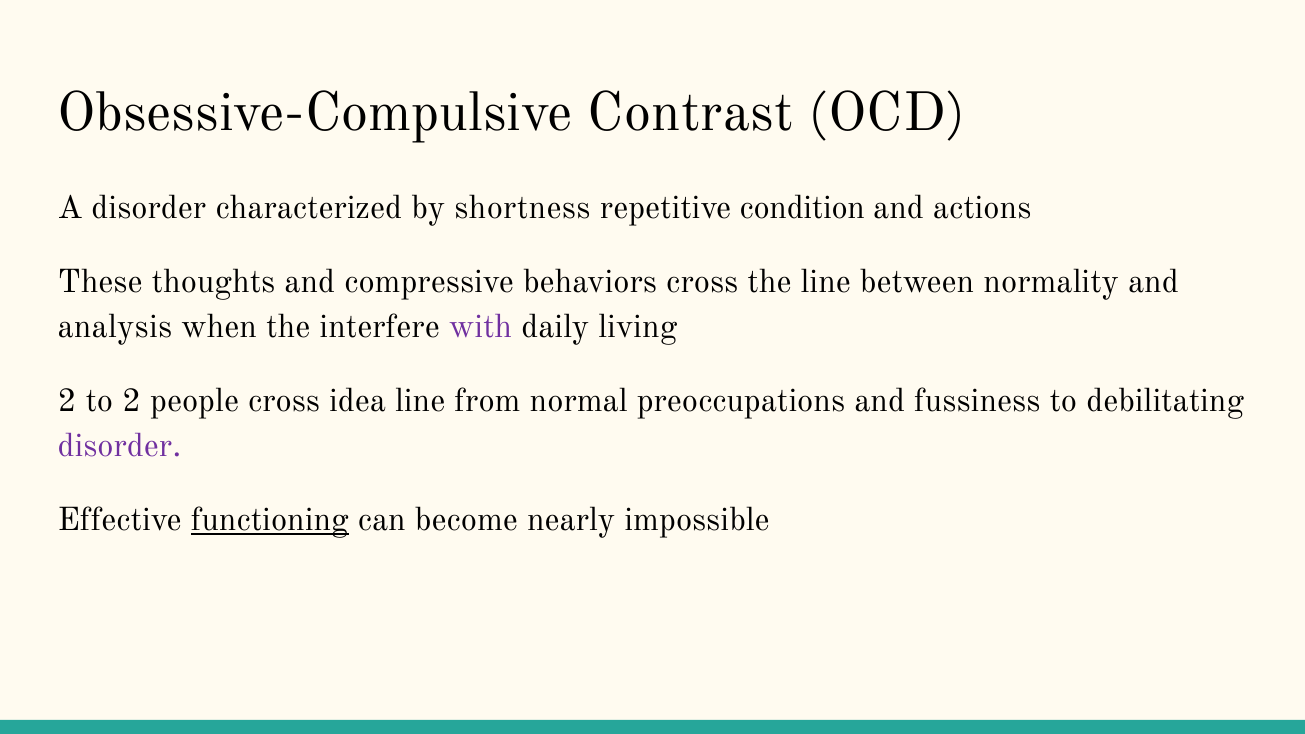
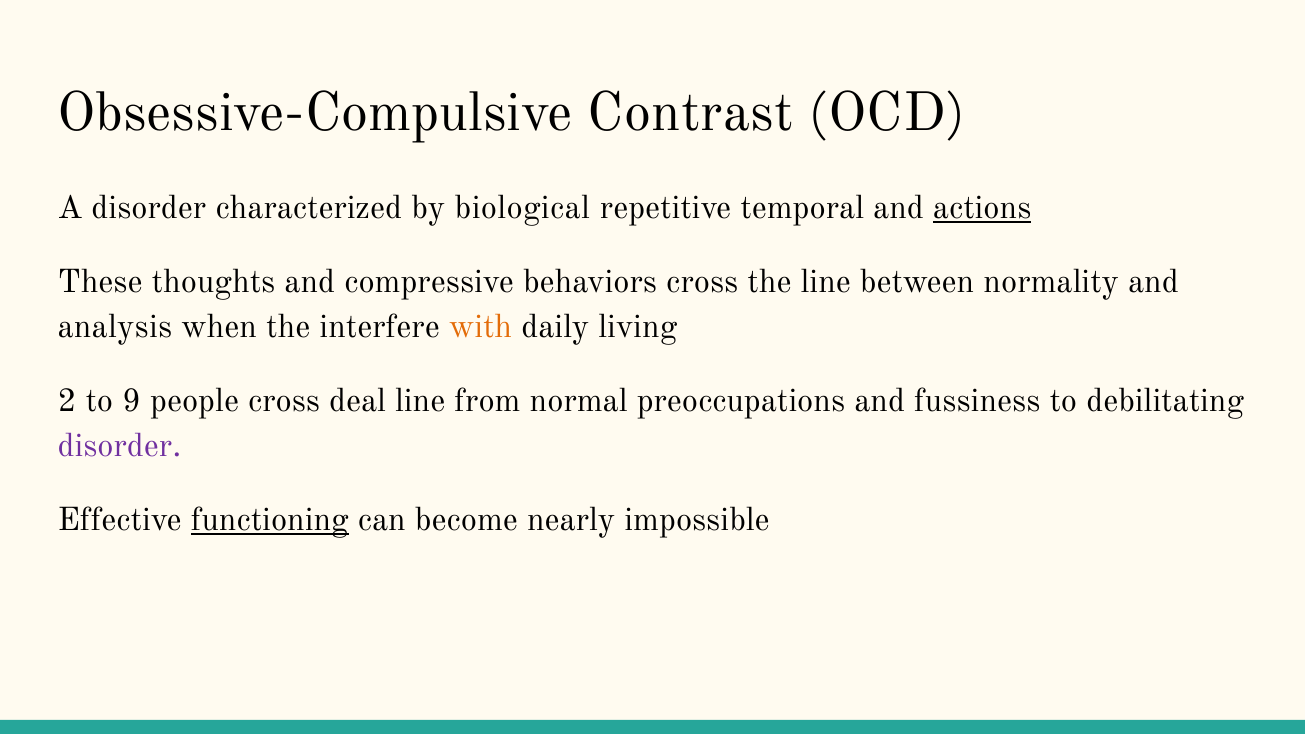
shortness: shortness -> biological (522, 208)
condition: condition -> temporal (802, 208)
actions underline: none -> present (982, 208)
with colour: purple -> orange (481, 327)
to 2: 2 -> 9 (132, 401)
idea: idea -> deal (358, 401)
